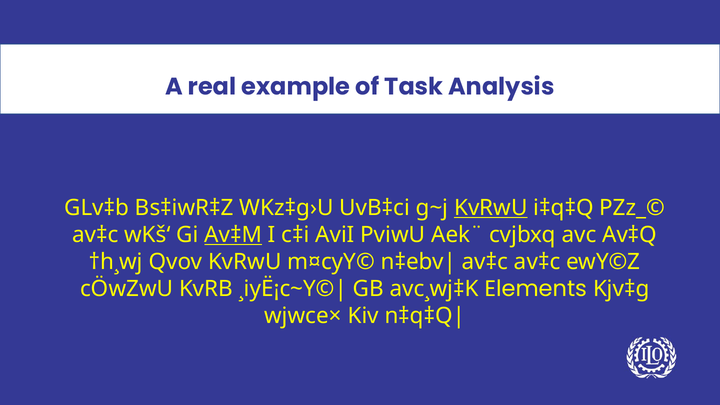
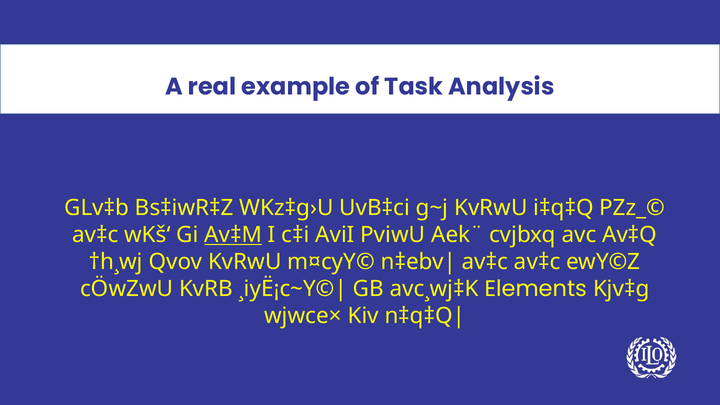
KvRwU underline: present -> none (491, 208)
